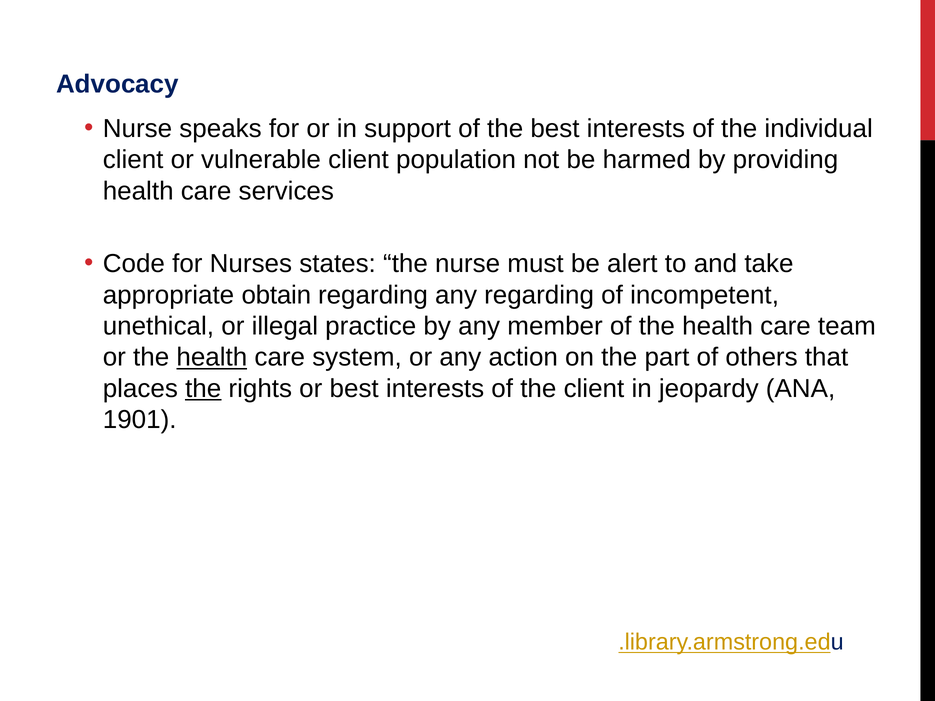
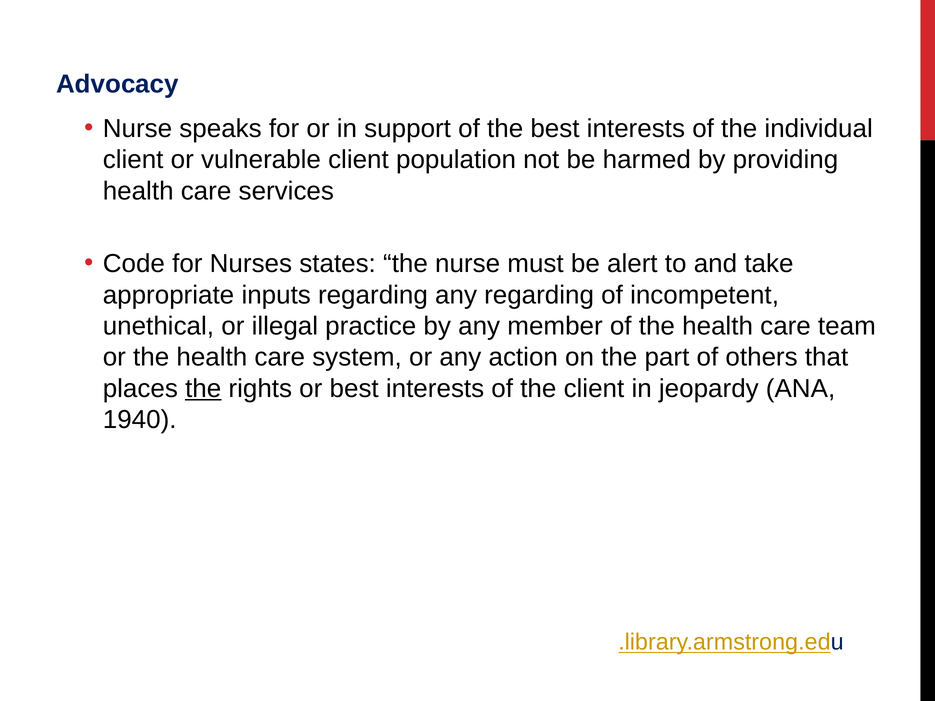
obtain: obtain -> inputs (276, 295)
health underline: present -> none (212, 358)
1901: 1901 -> 1940 (140, 420)
